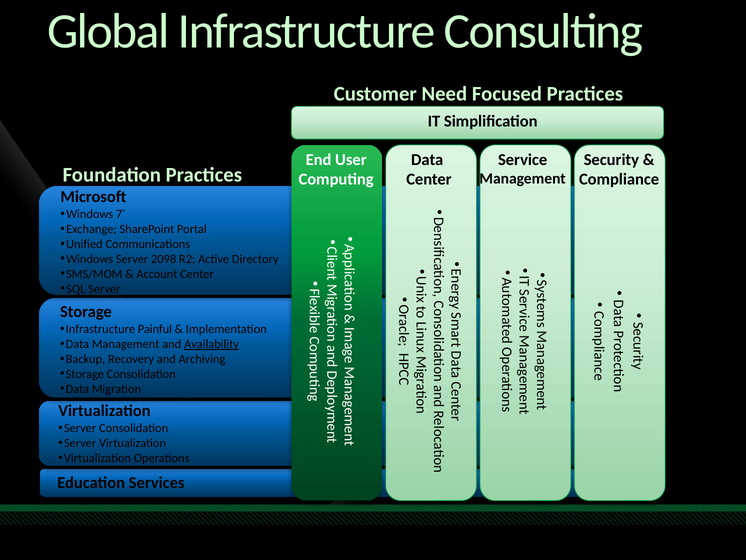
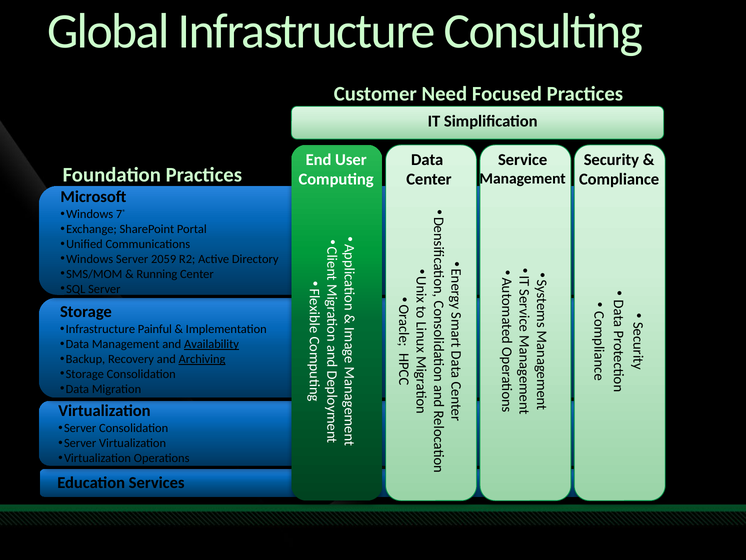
2098: 2098 -> 2059 (164, 259)
Account: Account -> Running (157, 274)
Archiving underline: none -> present (202, 359)
